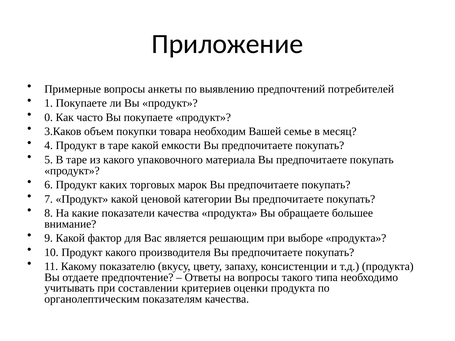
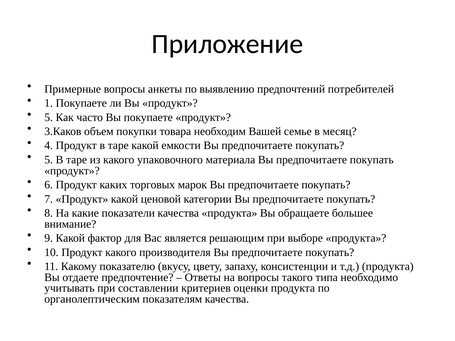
0: 0 -> 5 (49, 117)
